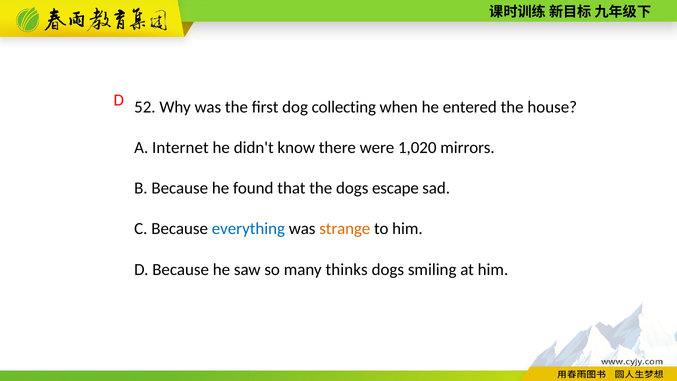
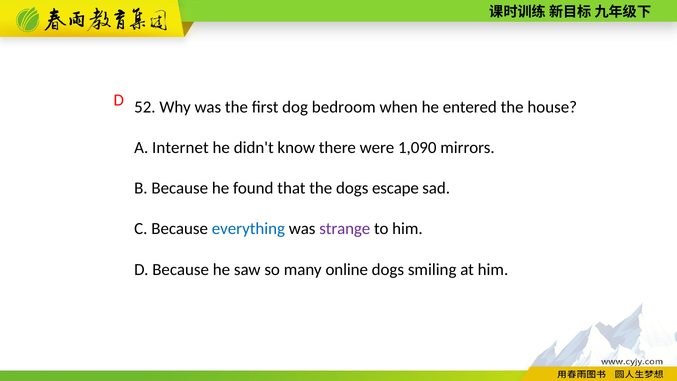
collecting: collecting -> bedroom (344, 107)
1,020: 1,020 -> 1,090 (417, 148)
strange colour: orange -> purple (345, 229)
thinks: thinks -> online (347, 269)
